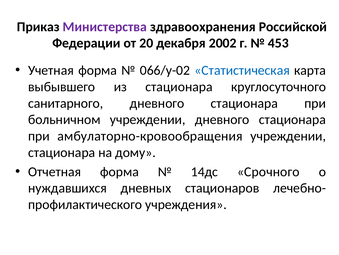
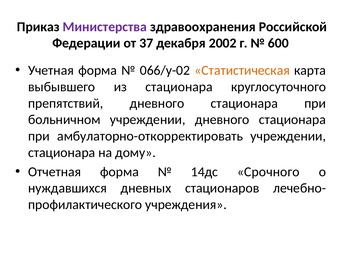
20: 20 -> 37 (146, 43)
453: 453 -> 600 (278, 43)
Статистическая colour: blue -> orange (242, 70)
санитарного: санитарного -> препятствий (66, 103)
амбулаторно-кровообращения: амбулаторно-кровообращения -> амбулаторно-откорректировать (150, 136)
